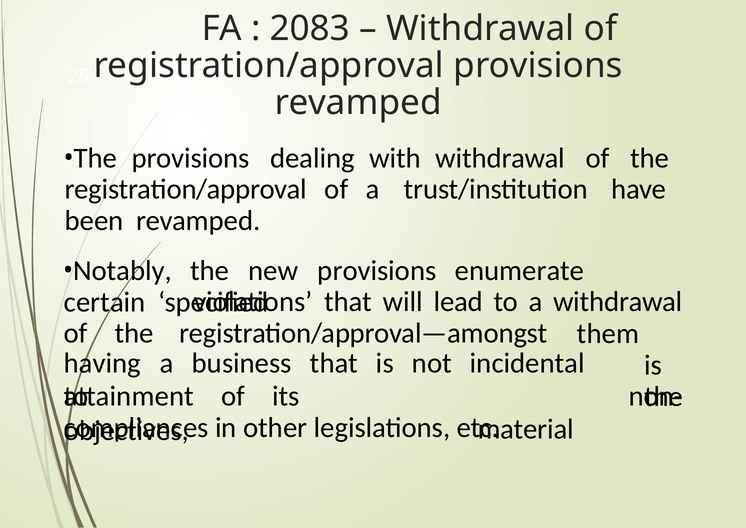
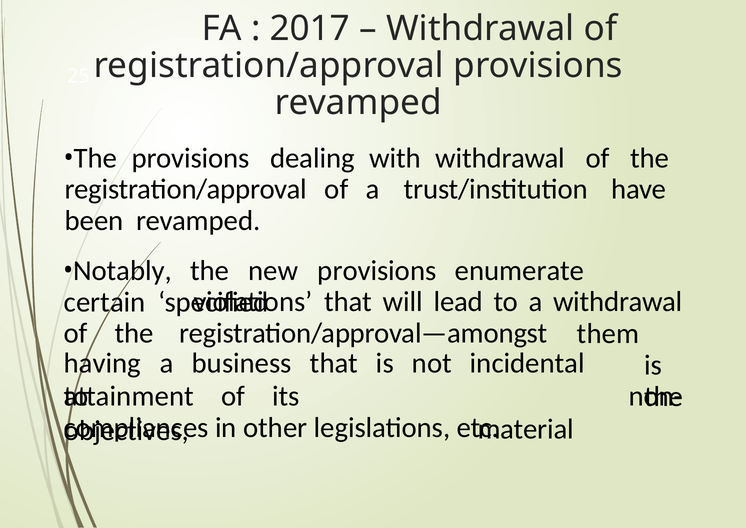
2083: 2083 -> 2017 (310, 28)
